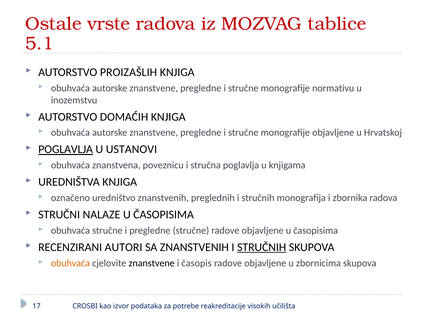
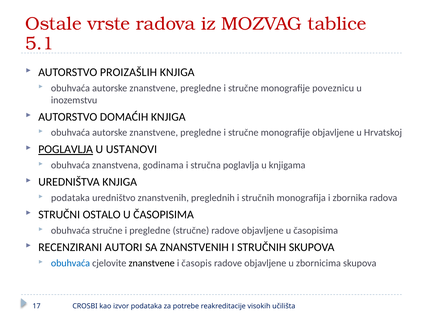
normativu: normativu -> poveznicu (333, 88)
poveznicu: poveznicu -> godinama (163, 165)
označeno: označeno -> podataka (70, 197)
NALAZE: NALAZE -> OSTALO (102, 214)
STRUČNIH underline: present -> none (262, 247)
obuhvaća colour: orange -> blue (70, 263)
